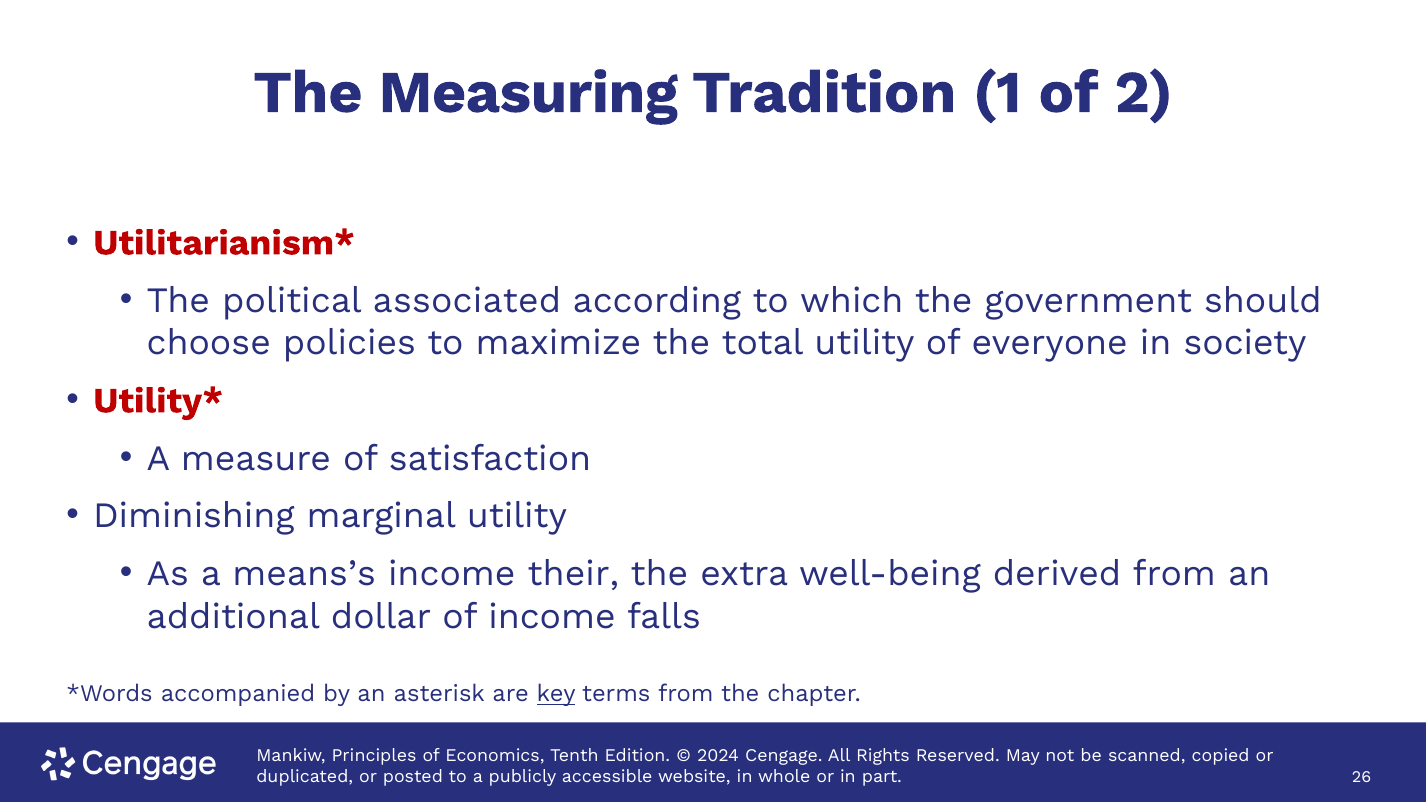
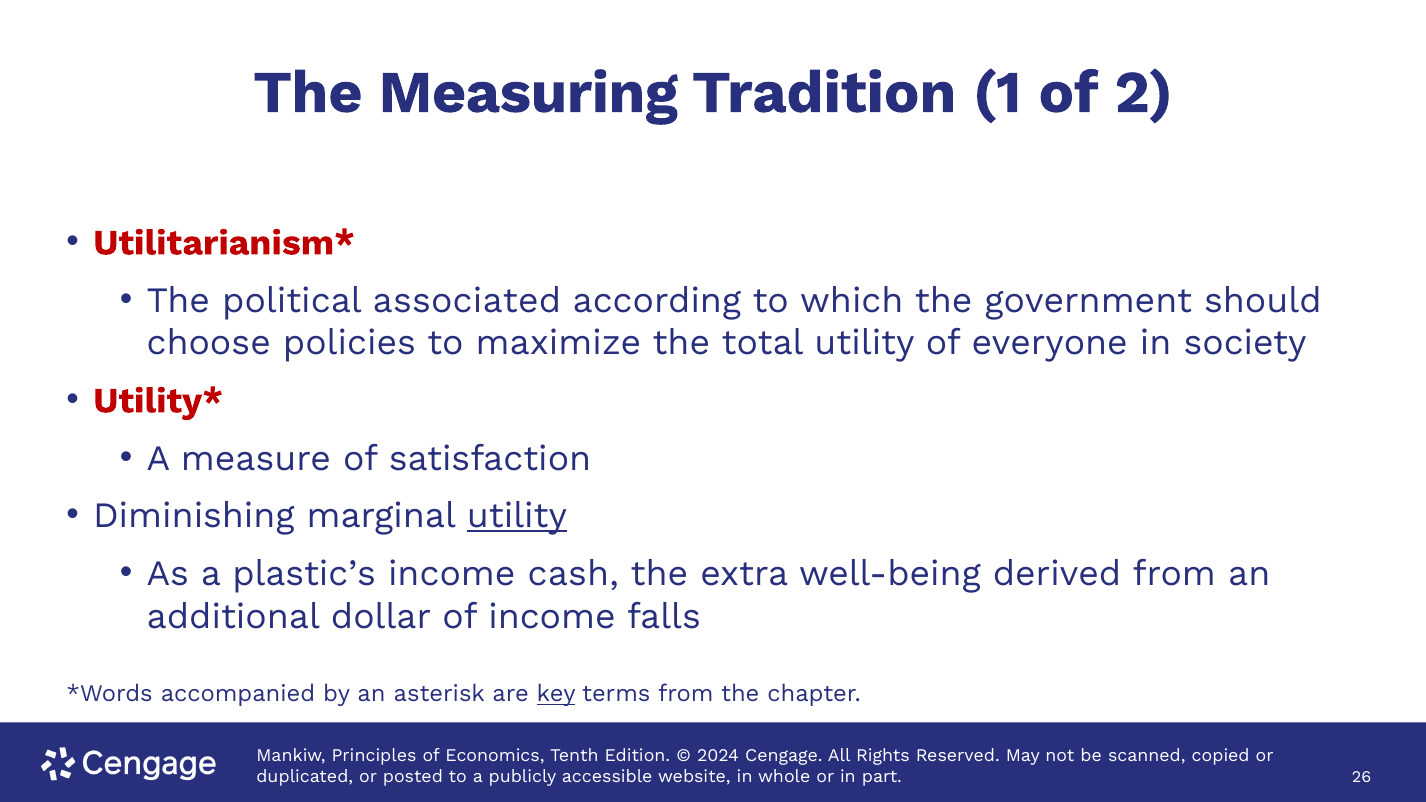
utility underline: none -> present (517, 516)
means’s: means’s -> plastic’s (304, 574)
their: their -> cash (573, 574)
